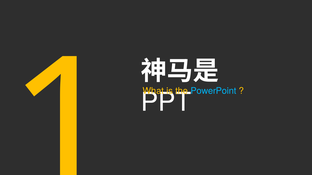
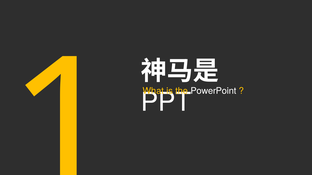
PowerPoint colour: light blue -> white (213, 91)
